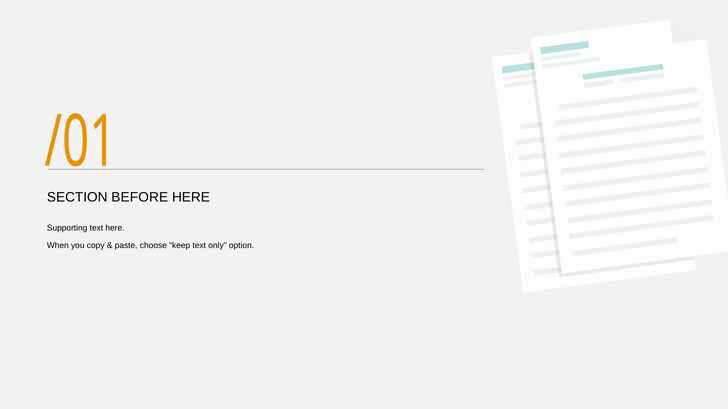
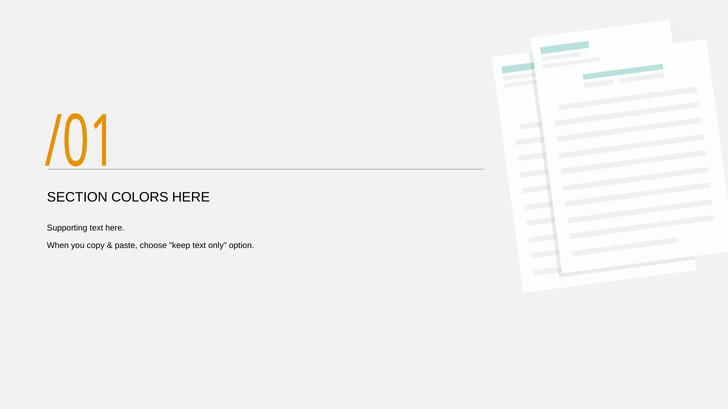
BEFORE: BEFORE -> COLORS (140, 198)
